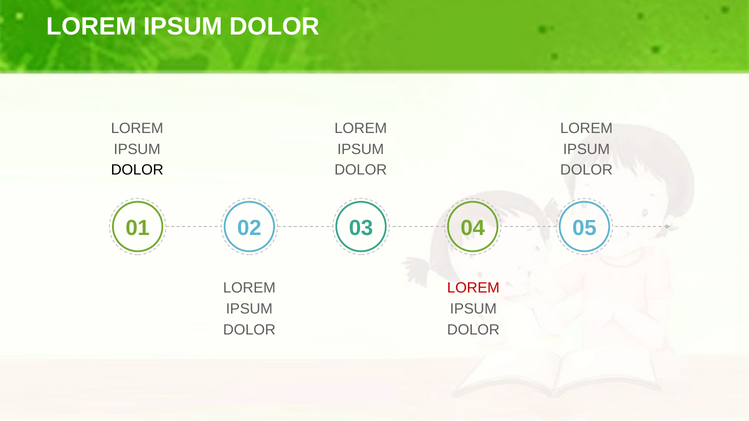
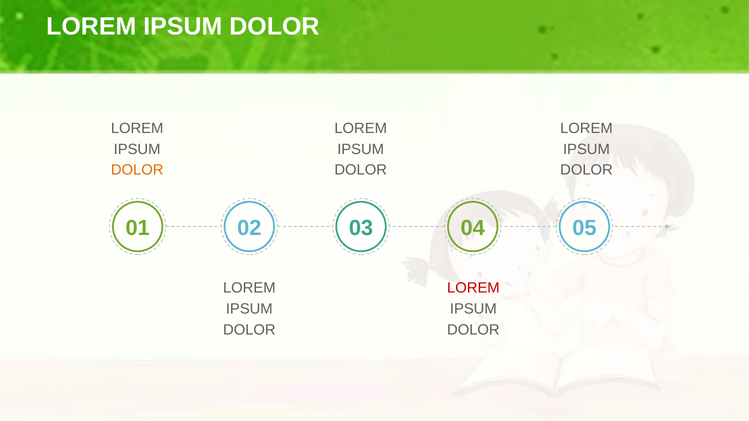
DOLOR colour: black -> orange (137, 170)
